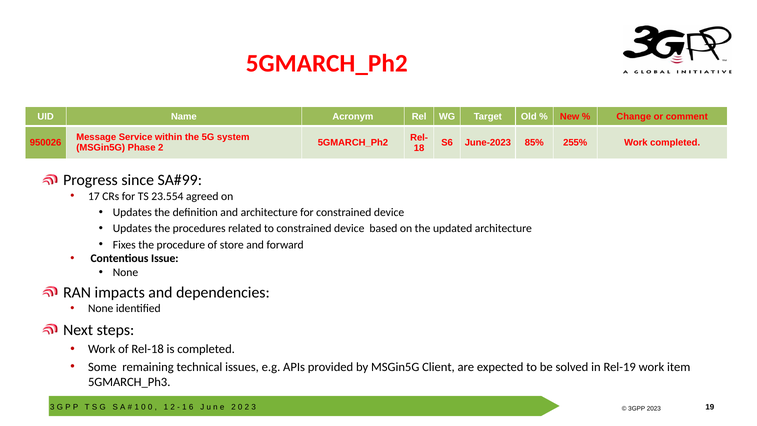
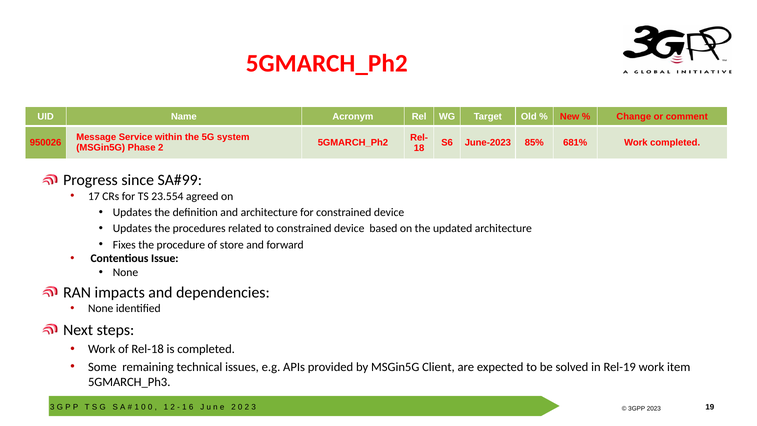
255%: 255% -> 681% (575, 142)
